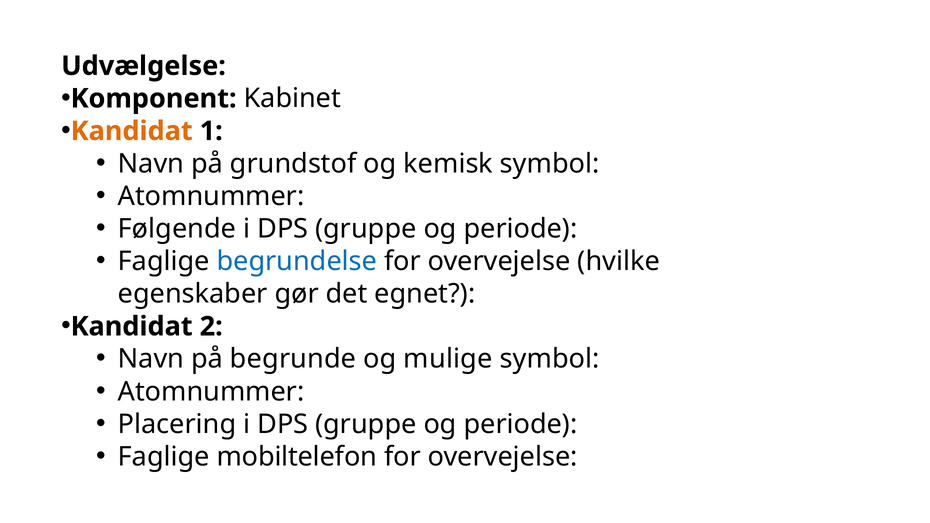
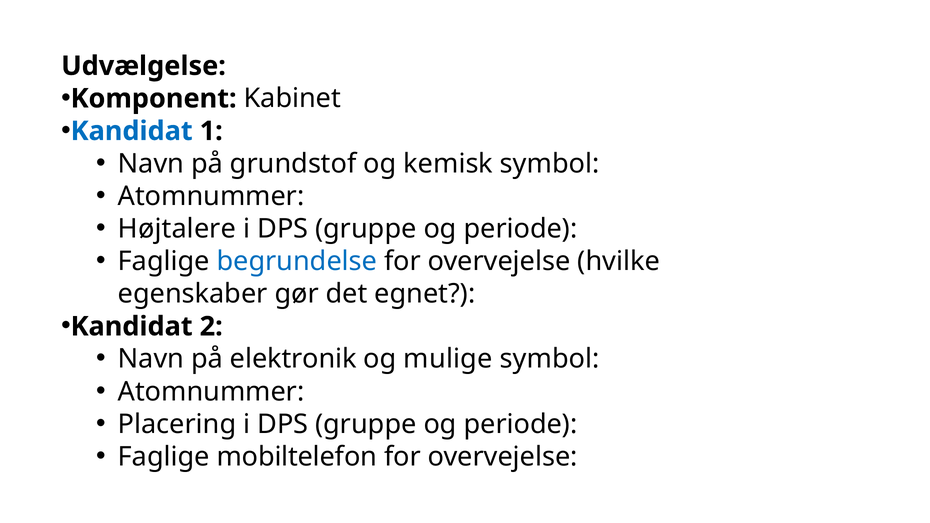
Kandidat colour: orange -> blue (132, 131)
Følgende: Følgende -> Højtalere (177, 229)
begrunde: begrunde -> elektronik (293, 359)
